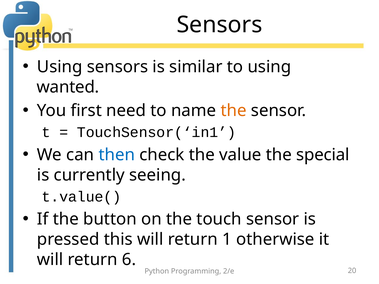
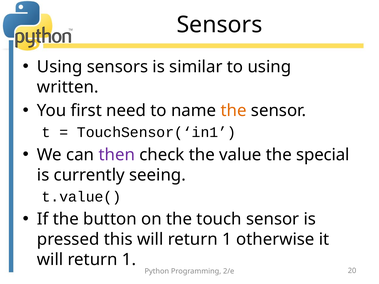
wanted: wanted -> written (68, 87)
then colour: blue -> purple (117, 155)
6: 6 -> 1 (129, 260)
